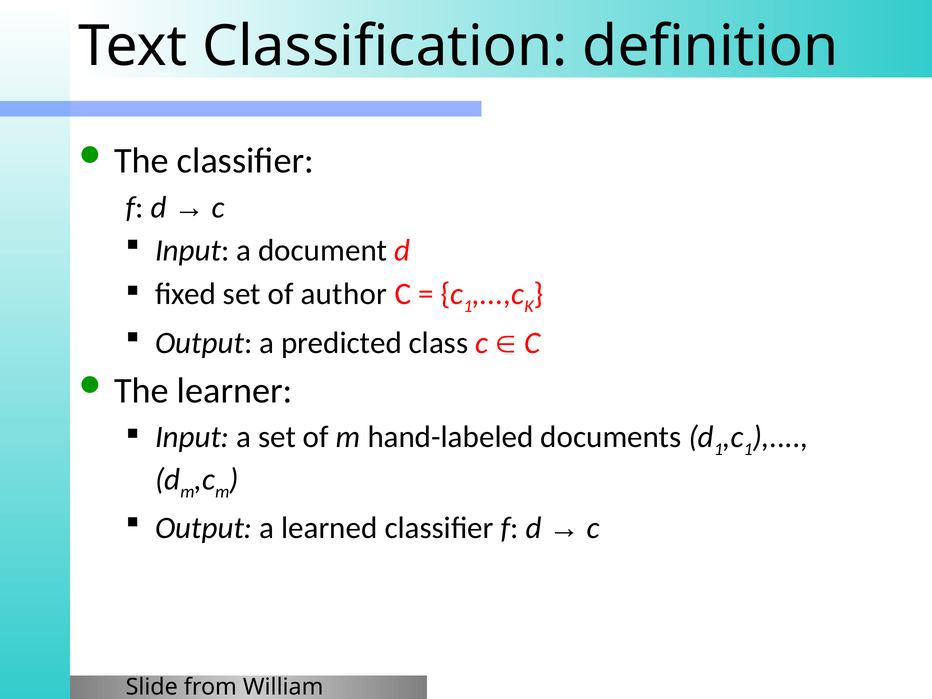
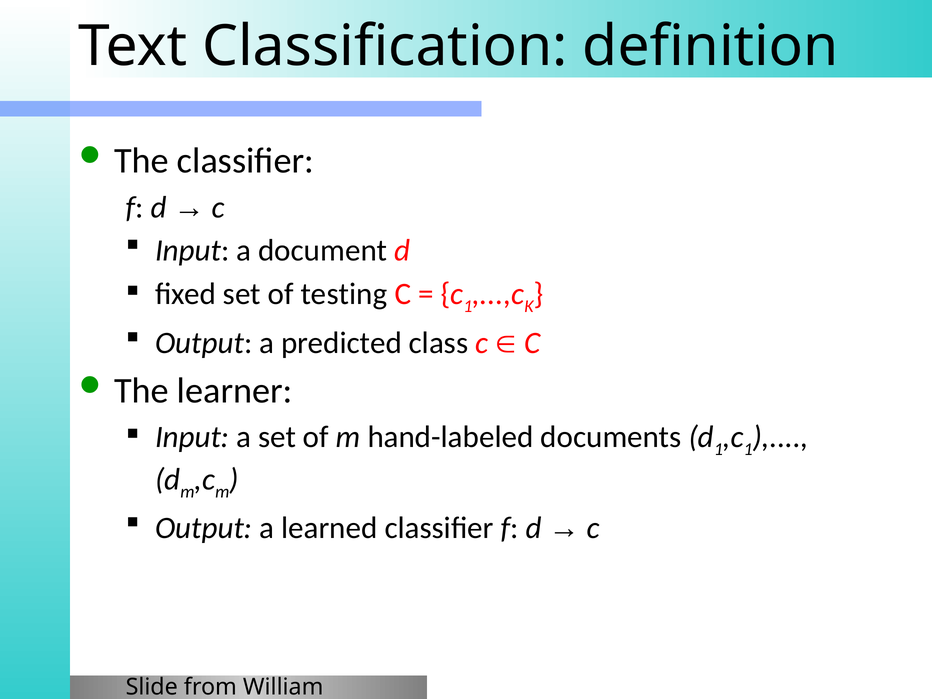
author: author -> testing (344, 294)
